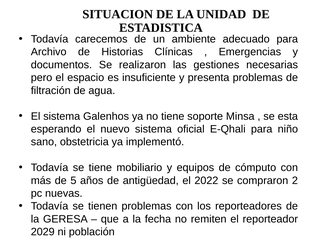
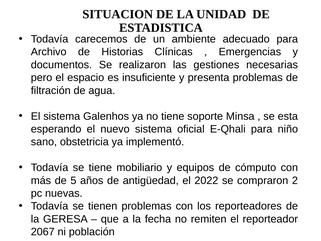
2029: 2029 -> 2067 (43, 232)
